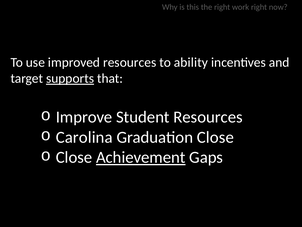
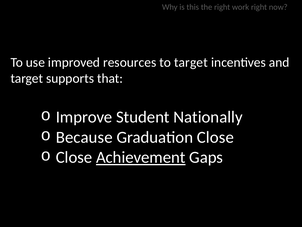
to ability: ability -> target (191, 62)
supports underline: present -> none (70, 78)
Student Resources: Resources -> Nationally (208, 117)
Carolina: Carolina -> Because (84, 137)
